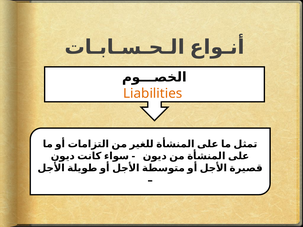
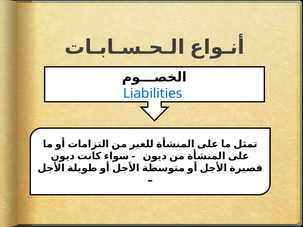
Liabilities colour: orange -> blue (153, 93)
